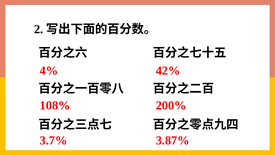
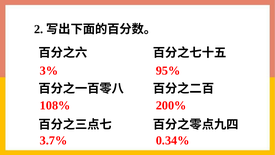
4%: 4% -> 3% (49, 71)
42%: 42% -> 95% (168, 71)
3.87%: 3.87% -> 0.34% (173, 140)
